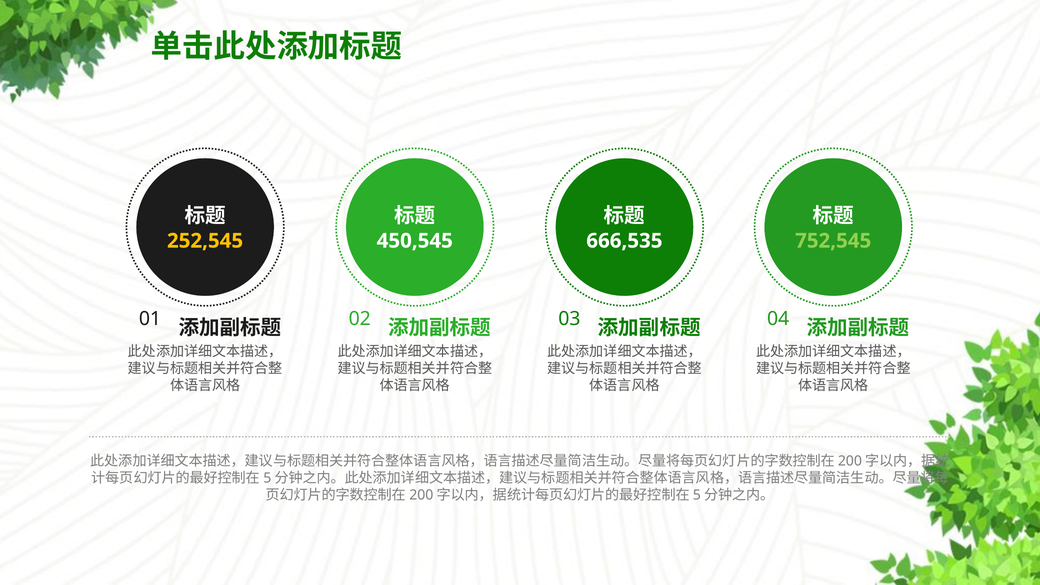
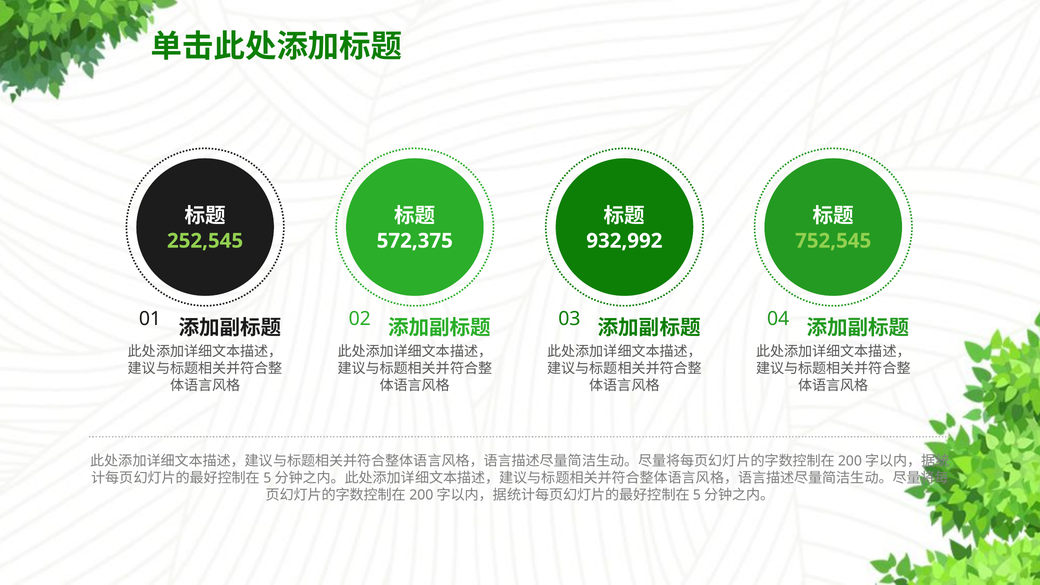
252,545 colour: yellow -> light green (205, 241)
450,545: 450,545 -> 572,375 (415, 241)
666,535: 666,535 -> 932,992 (624, 241)
